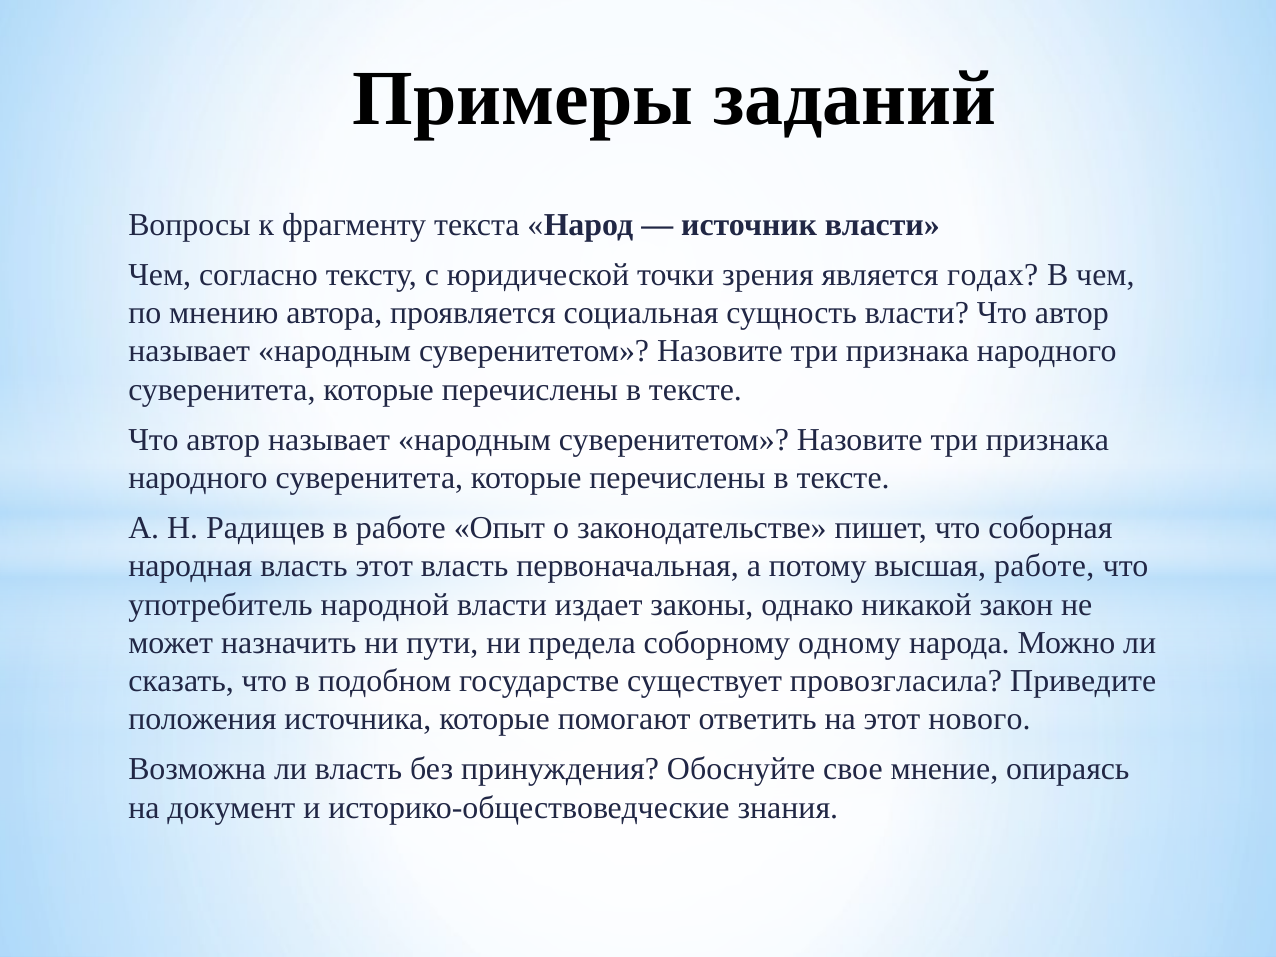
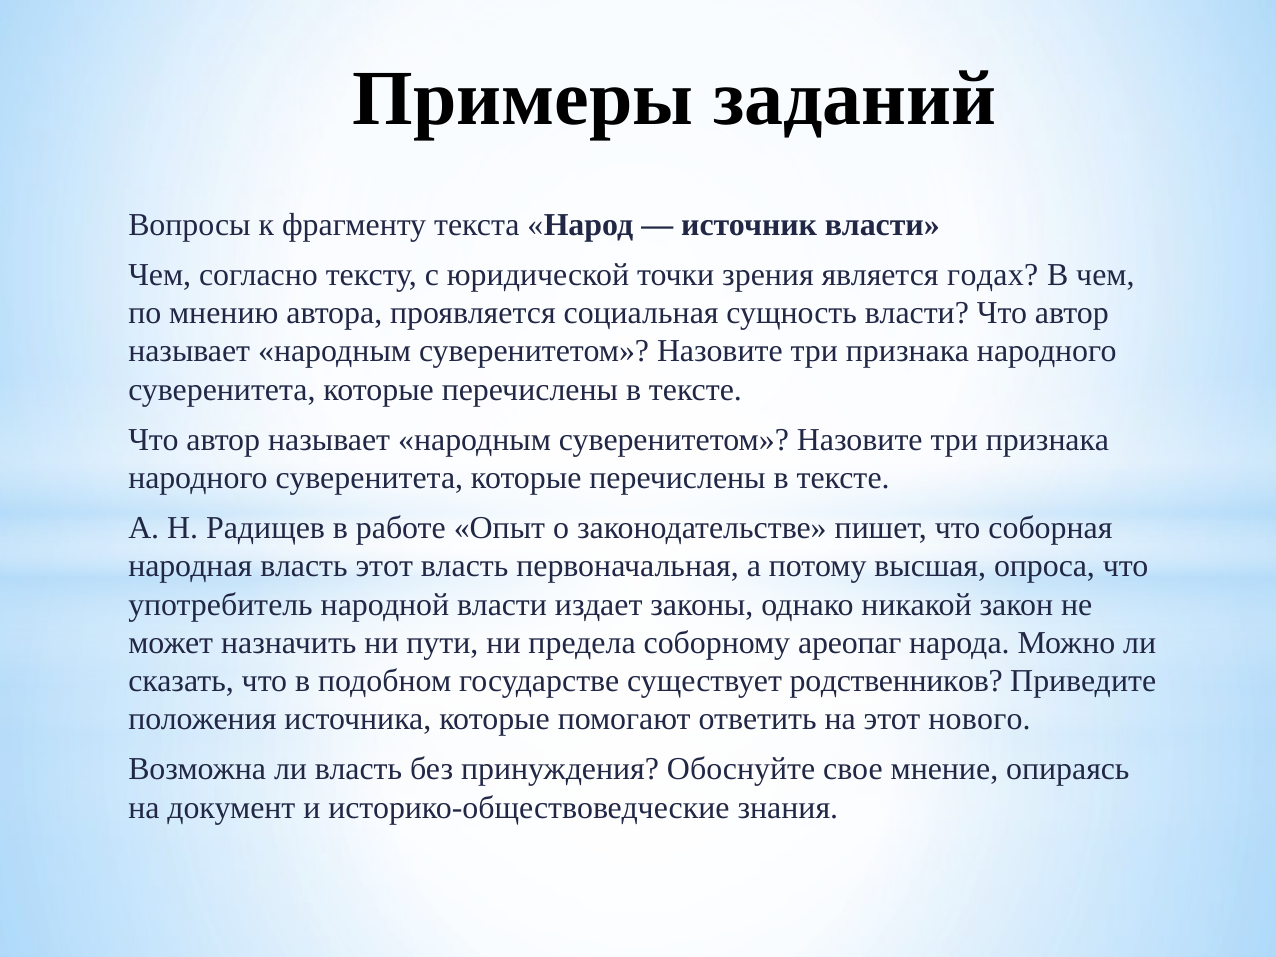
высшая работе: работе -> опроса (1044, 566)
одному: одному -> ареопаг (850, 643)
провозгласила: провозгласила -> родственников (896, 681)
